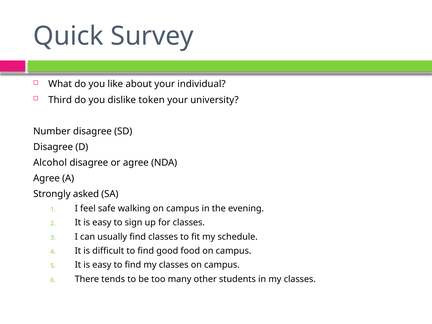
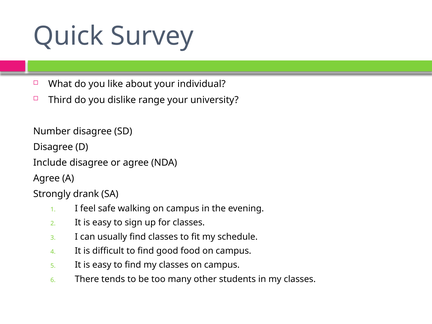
token: token -> range (152, 100)
Alcohol: Alcohol -> Include (50, 163)
asked: asked -> drank (86, 194)
